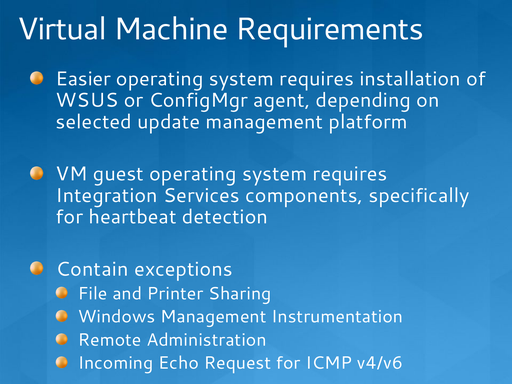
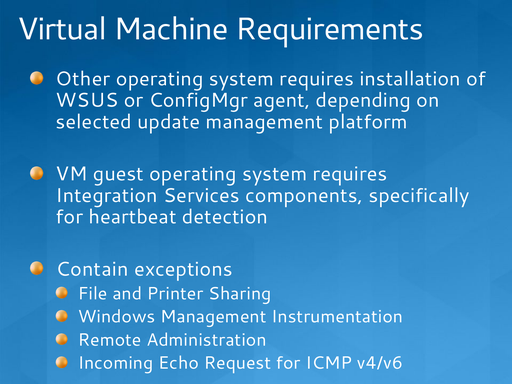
Easier: Easier -> Other (83, 79)
